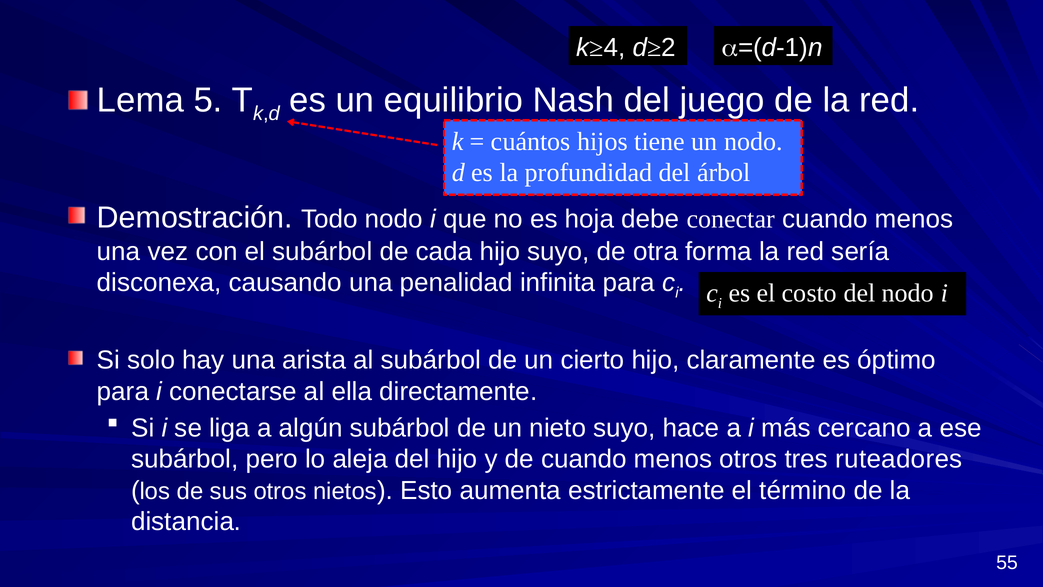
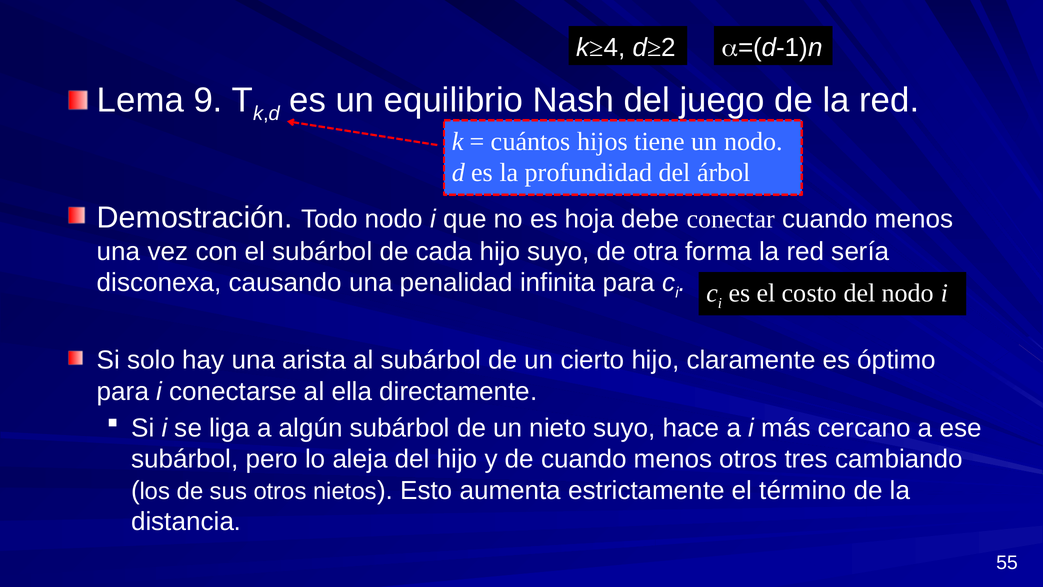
5: 5 -> 9 (208, 100)
ruteadores: ruteadores -> cambiando (899, 459)
